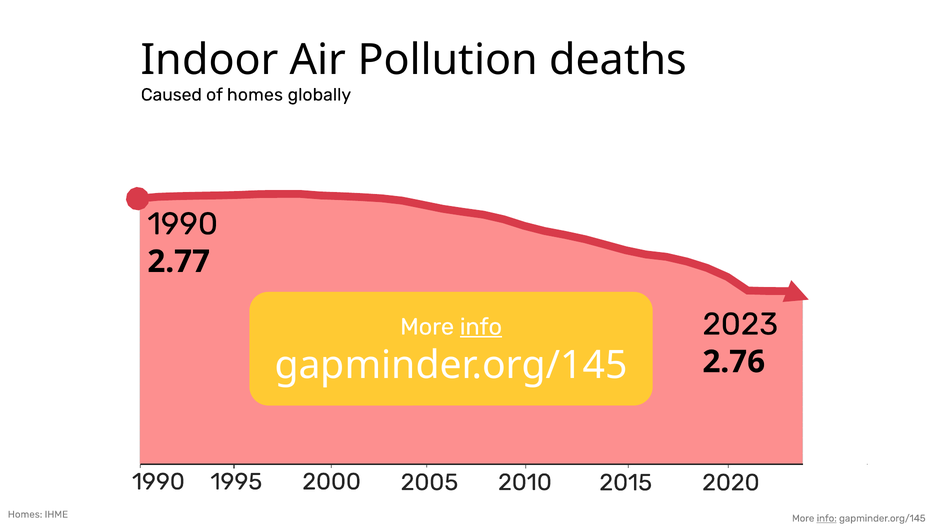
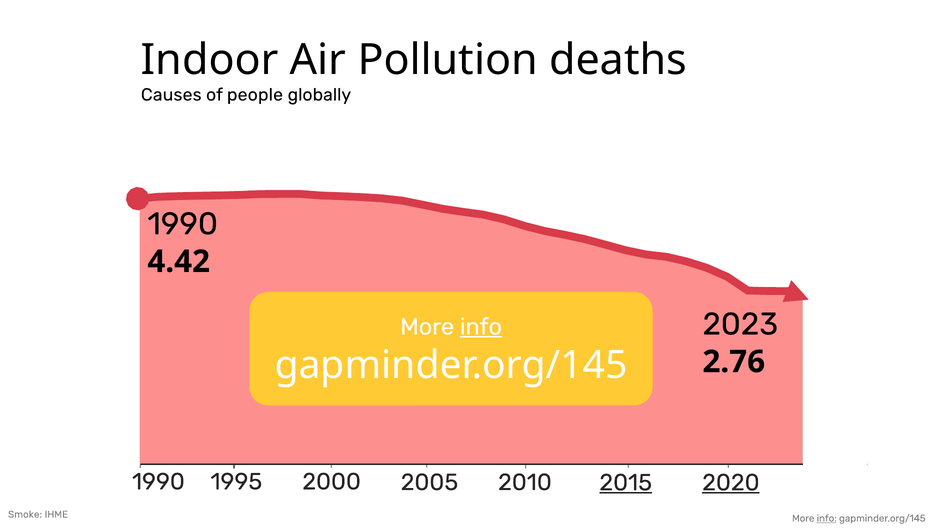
Caused: Caused -> Causes (171, 95)
of homes: homes -> people (255, 95)
2.77: 2.77 -> 4.42 (179, 262)
2015 underline: none -> present (626, 483)
2020 underline: none -> present (731, 483)
Homes: Homes -> Smoke (25, 515)
